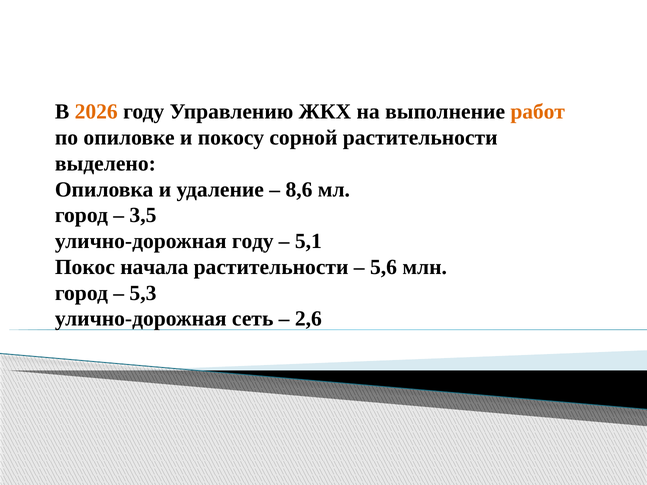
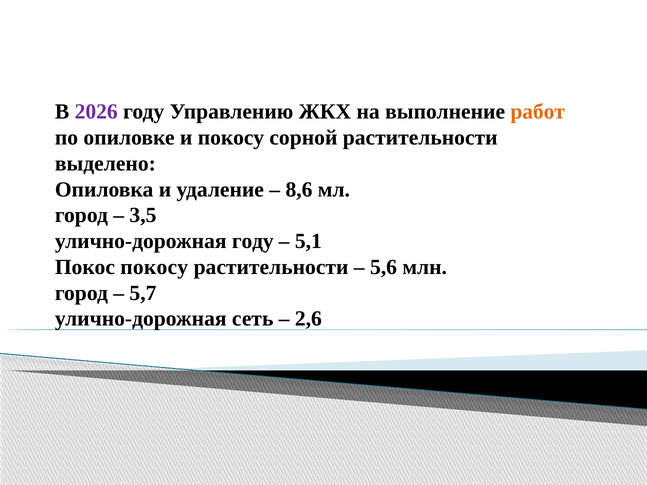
2026 colour: orange -> purple (96, 112)
Покос начала: начала -> покосу (154, 267)
5,3: 5,3 -> 5,7 (143, 293)
